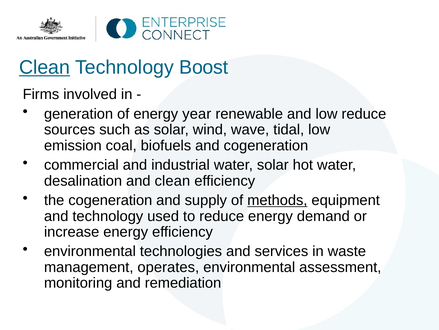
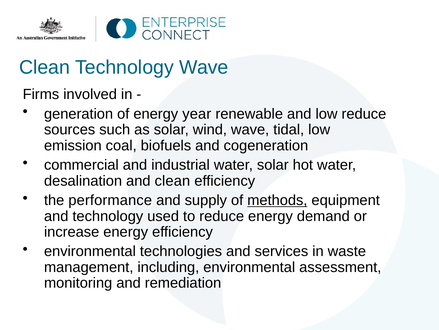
Clean underline: present -> none (45, 67)
Technology Boost: Boost -> Wave (204, 67)
the cogeneration: cogeneration -> performance (110, 200)
operates: operates -> including (168, 267)
